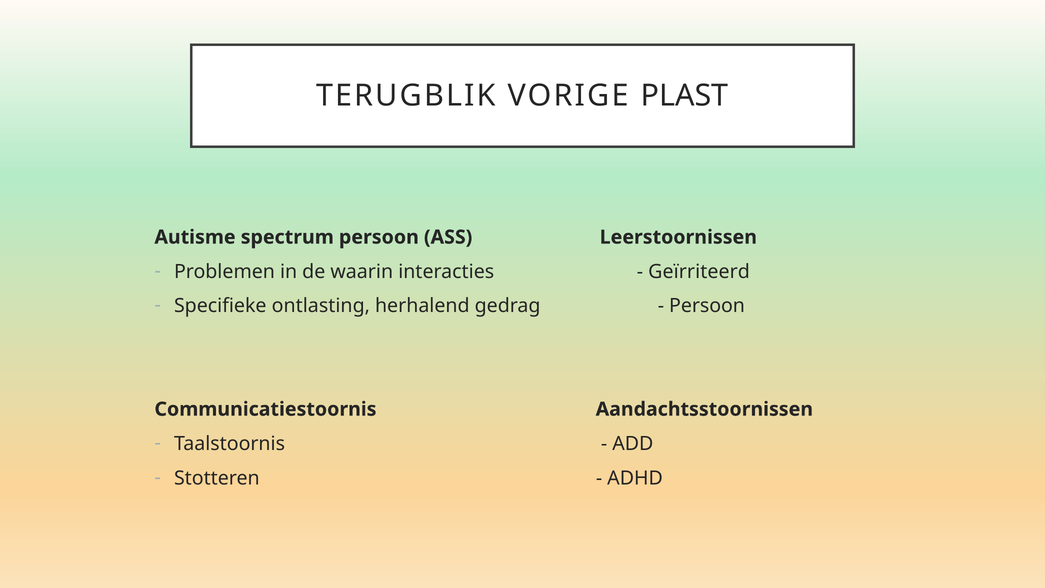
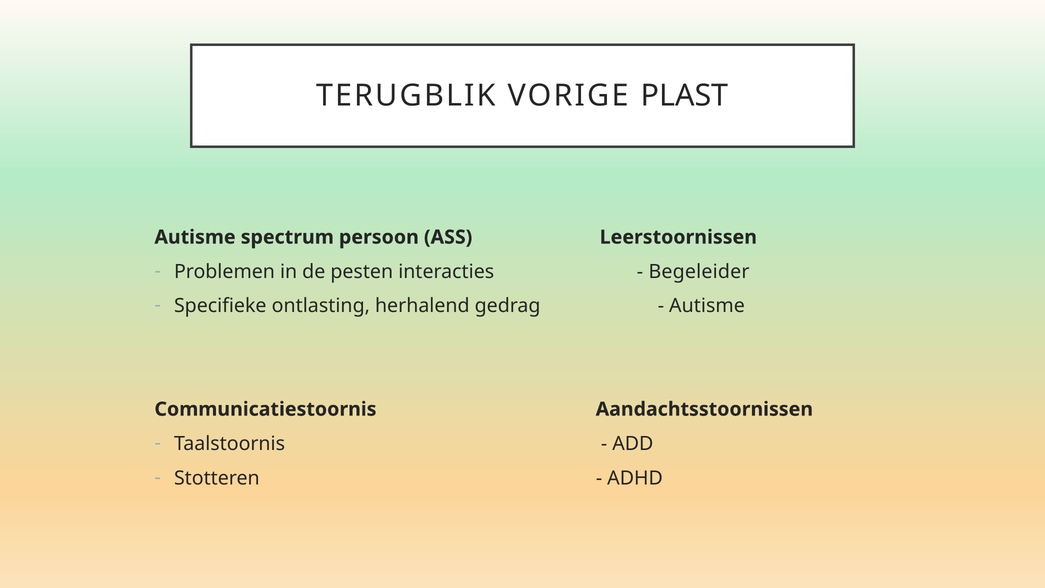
waarin: waarin -> pesten (362, 272)
Geïrriteerd: Geïrriteerd -> Begeleider (699, 272)
Persoon: Persoon -> Autisme (707, 306)
